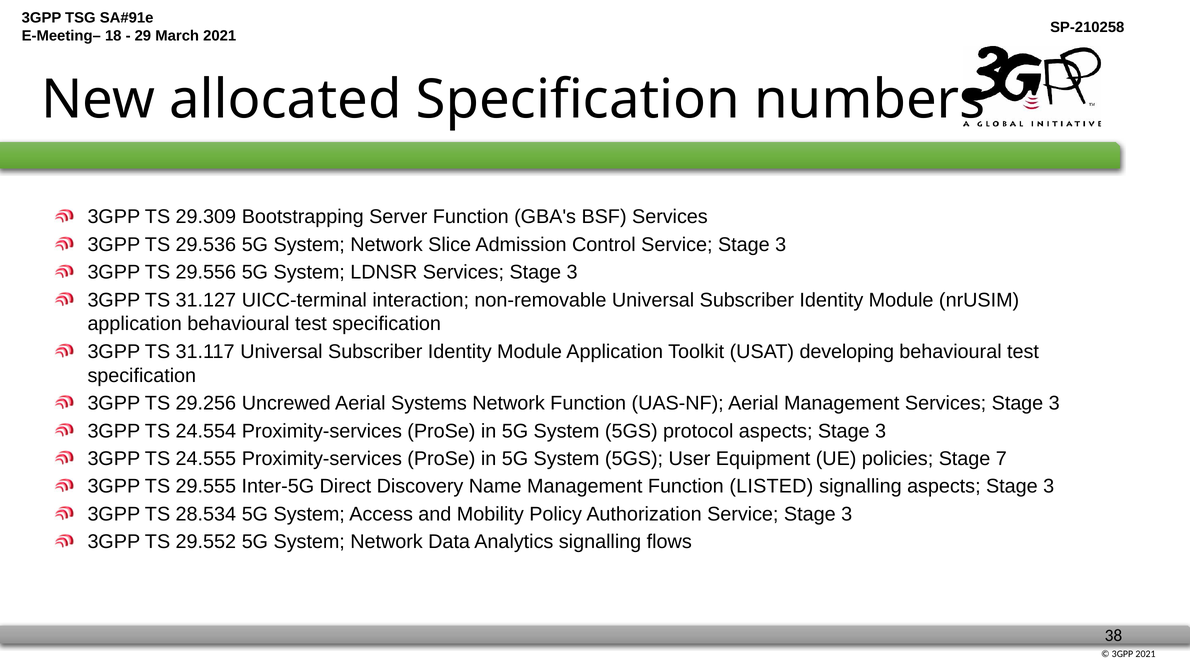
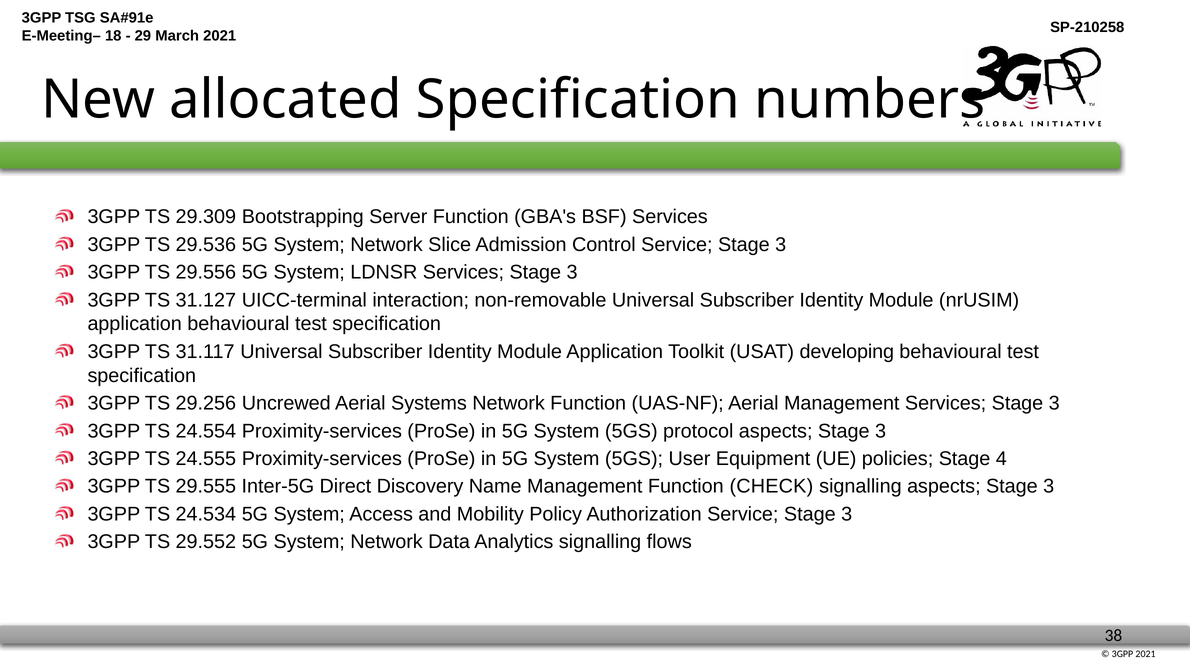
7: 7 -> 4 (1001, 459)
LISTED: LISTED -> CHECK (771, 487)
28.534: 28.534 -> 24.534 (206, 514)
